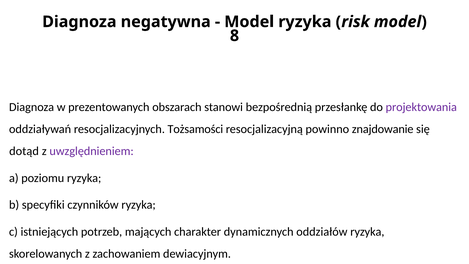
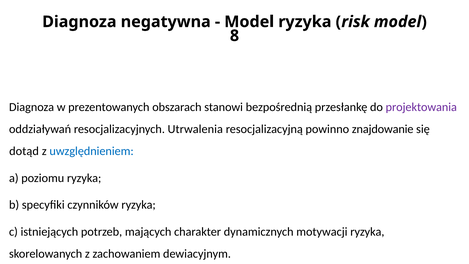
Tożsamości: Tożsamości -> Utrwalenia (195, 129)
uwzględnieniem colour: purple -> blue (92, 151)
oddziałów: oddziałów -> motywacji (322, 232)
